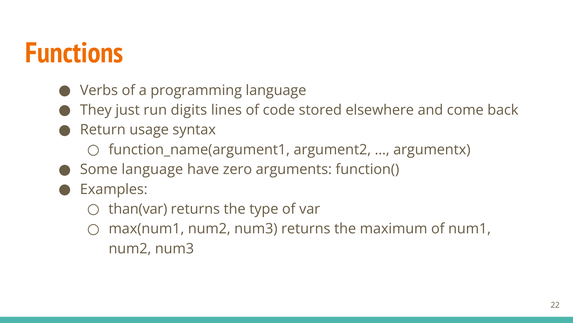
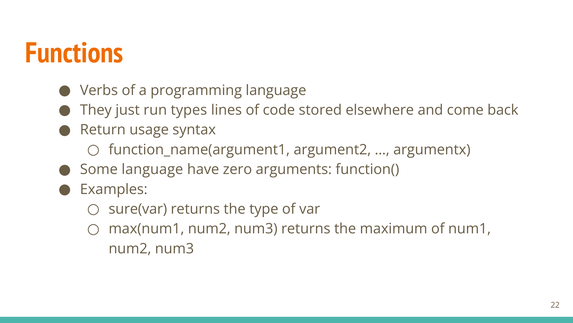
digits: digits -> types (189, 110)
than(var: than(var -> sure(var (138, 209)
